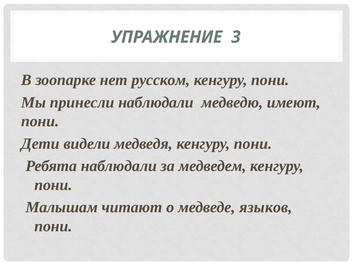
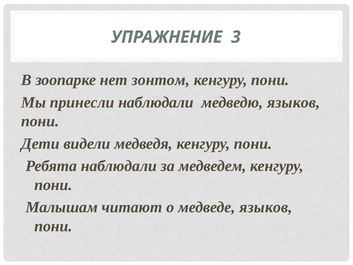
русском: русском -> зонтом (161, 80)
медведю имеют: имеют -> языков (294, 102)
